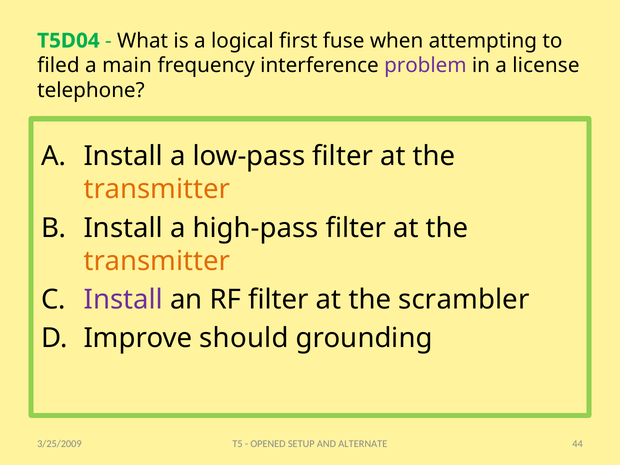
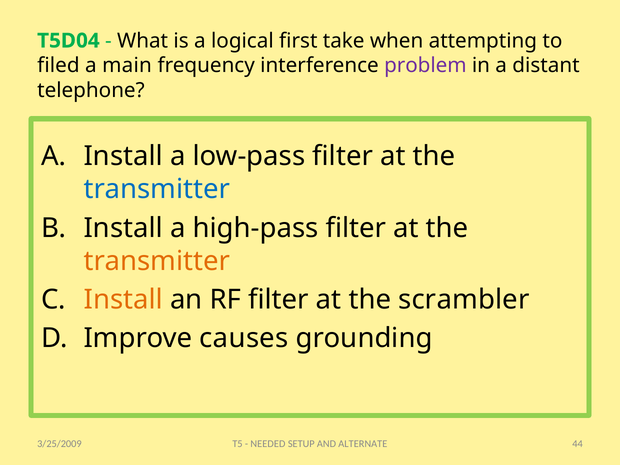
fuse: fuse -> take (344, 41)
license: license -> distant (546, 66)
transmitter colour: orange -> blue (157, 189)
Install colour: purple -> orange (123, 300)
should: should -> causes (244, 338)
OPENED: OPENED -> NEEDED (268, 444)
